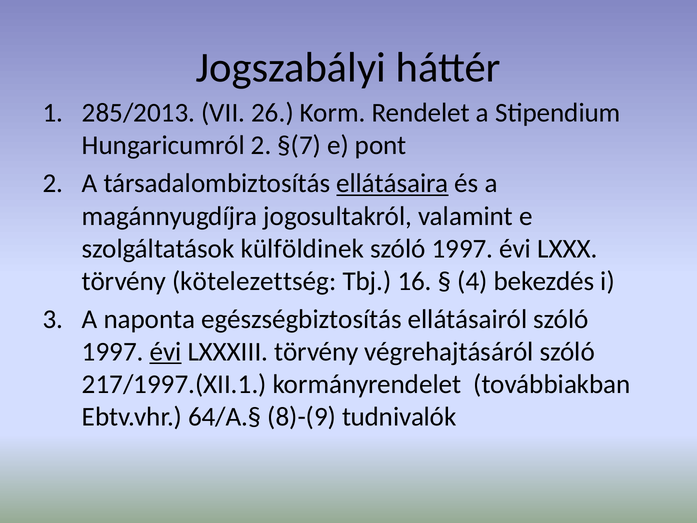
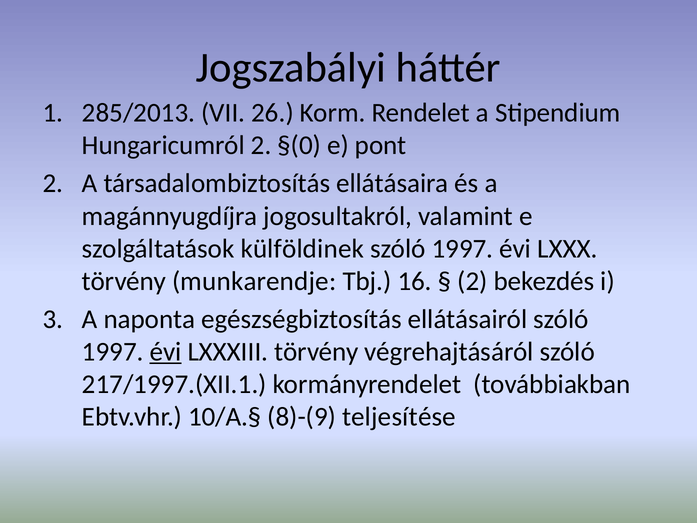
§(7: §(7 -> §(0 (299, 145)
ellátásaira underline: present -> none (392, 183)
kötelezettség: kötelezettség -> munkarendje (254, 281)
4: 4 -> 2 (473, 281)
64/A.§: 64/A.§ -> 10/A.§ (225, 417)
tudnivalók: tudnivalók -> teljesítése (399, 417)
